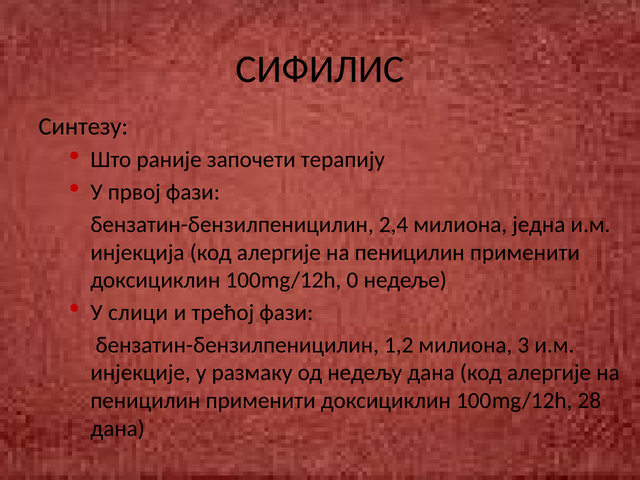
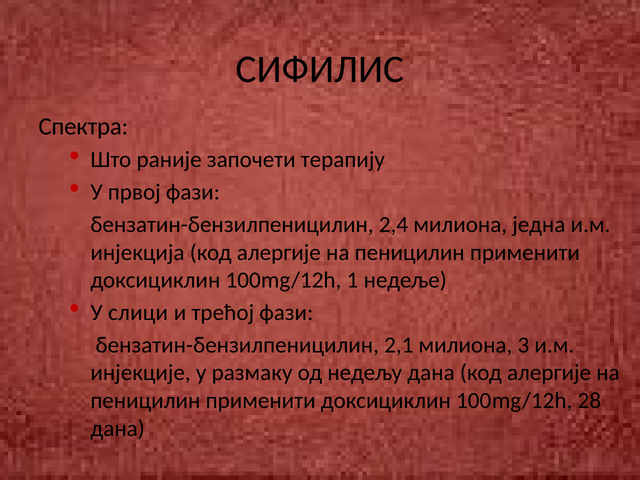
Синтезу: Синтезу -> Спектра (83, 126)
0: 0 -> 1 (352, 280)
1,2: 1,2 -> 2,1 (399, 345)
